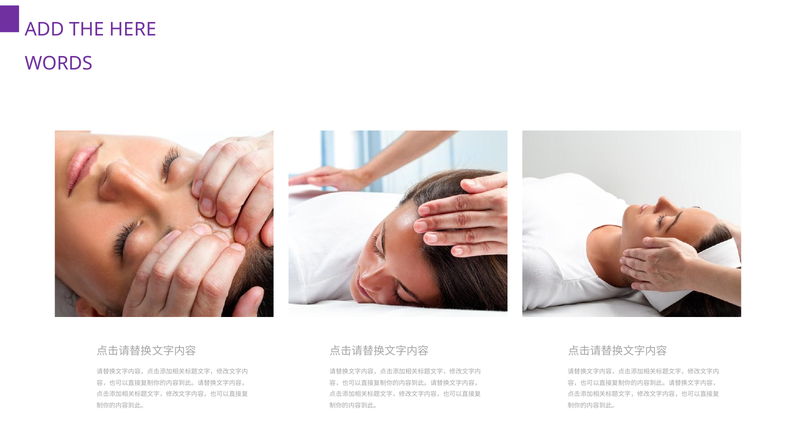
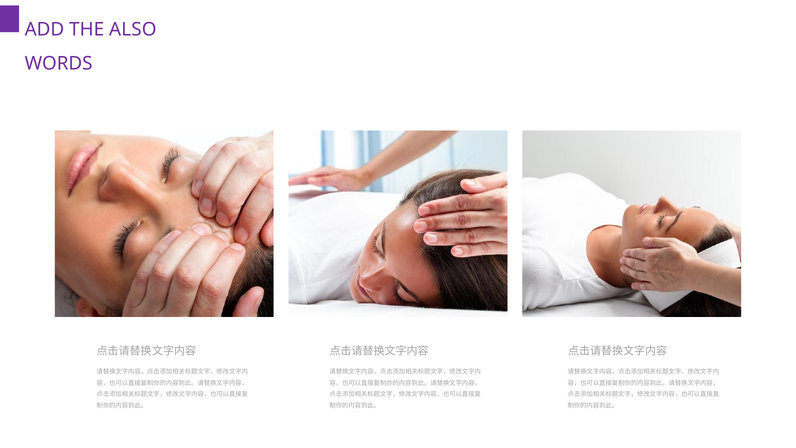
HERE: HERE -> ALSO (133, 29)
